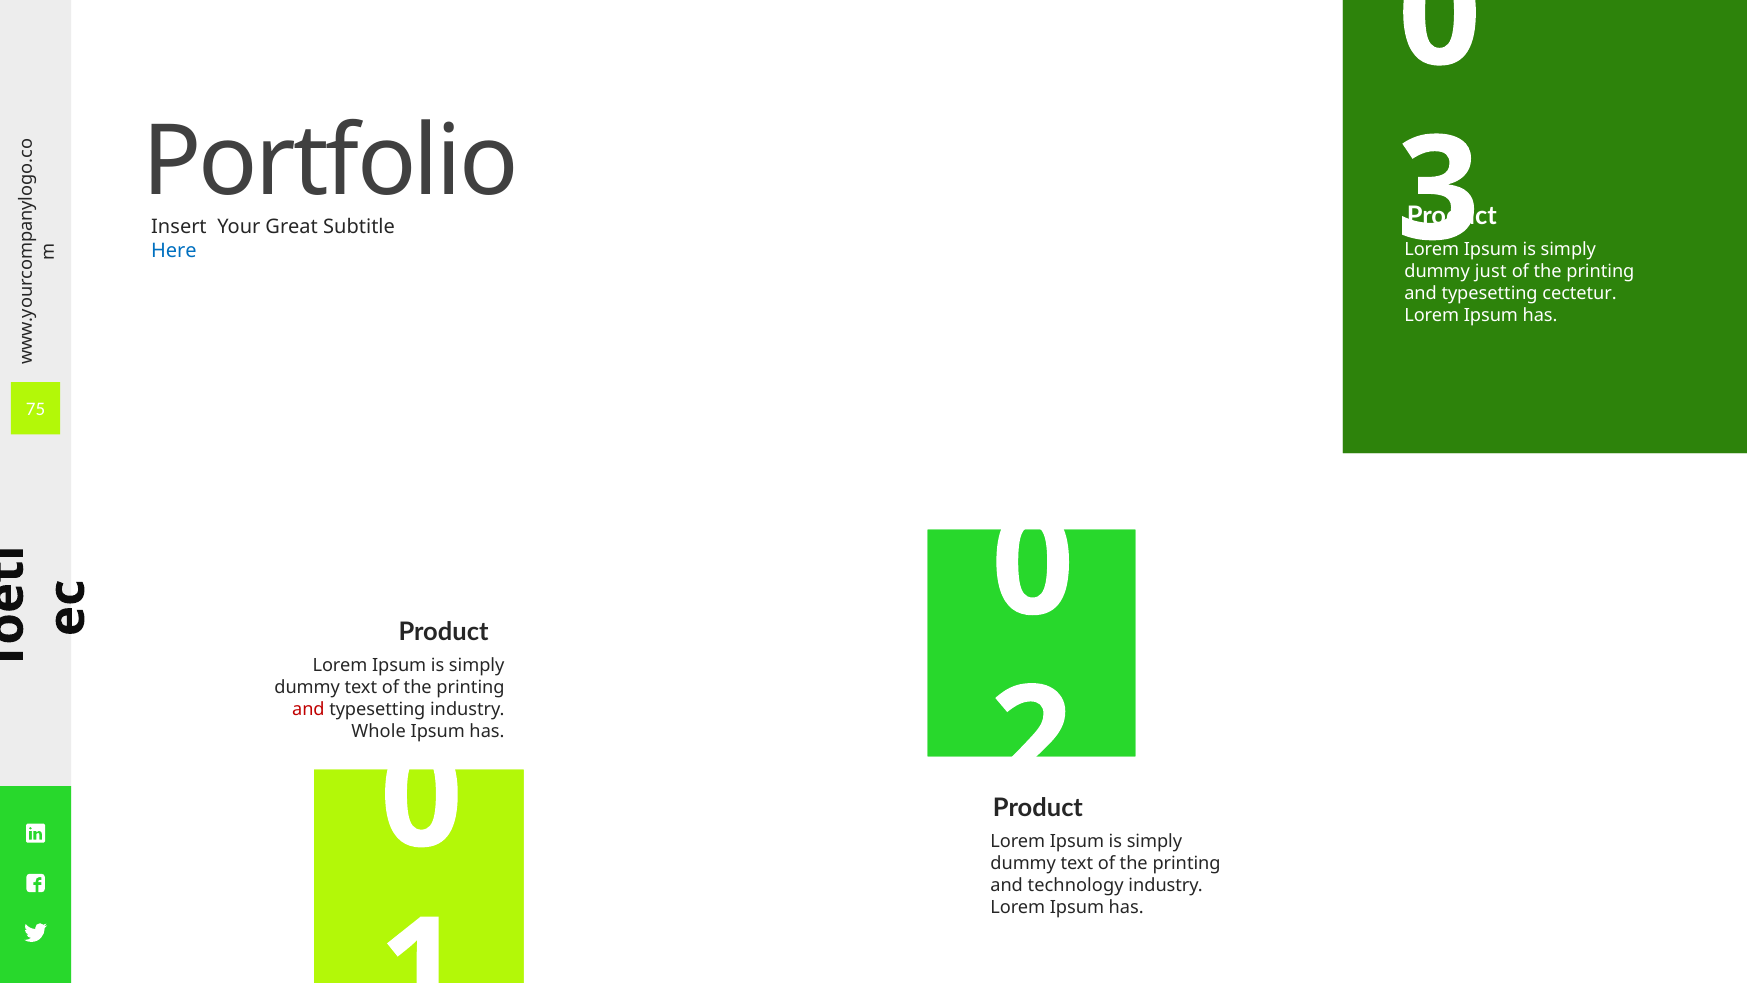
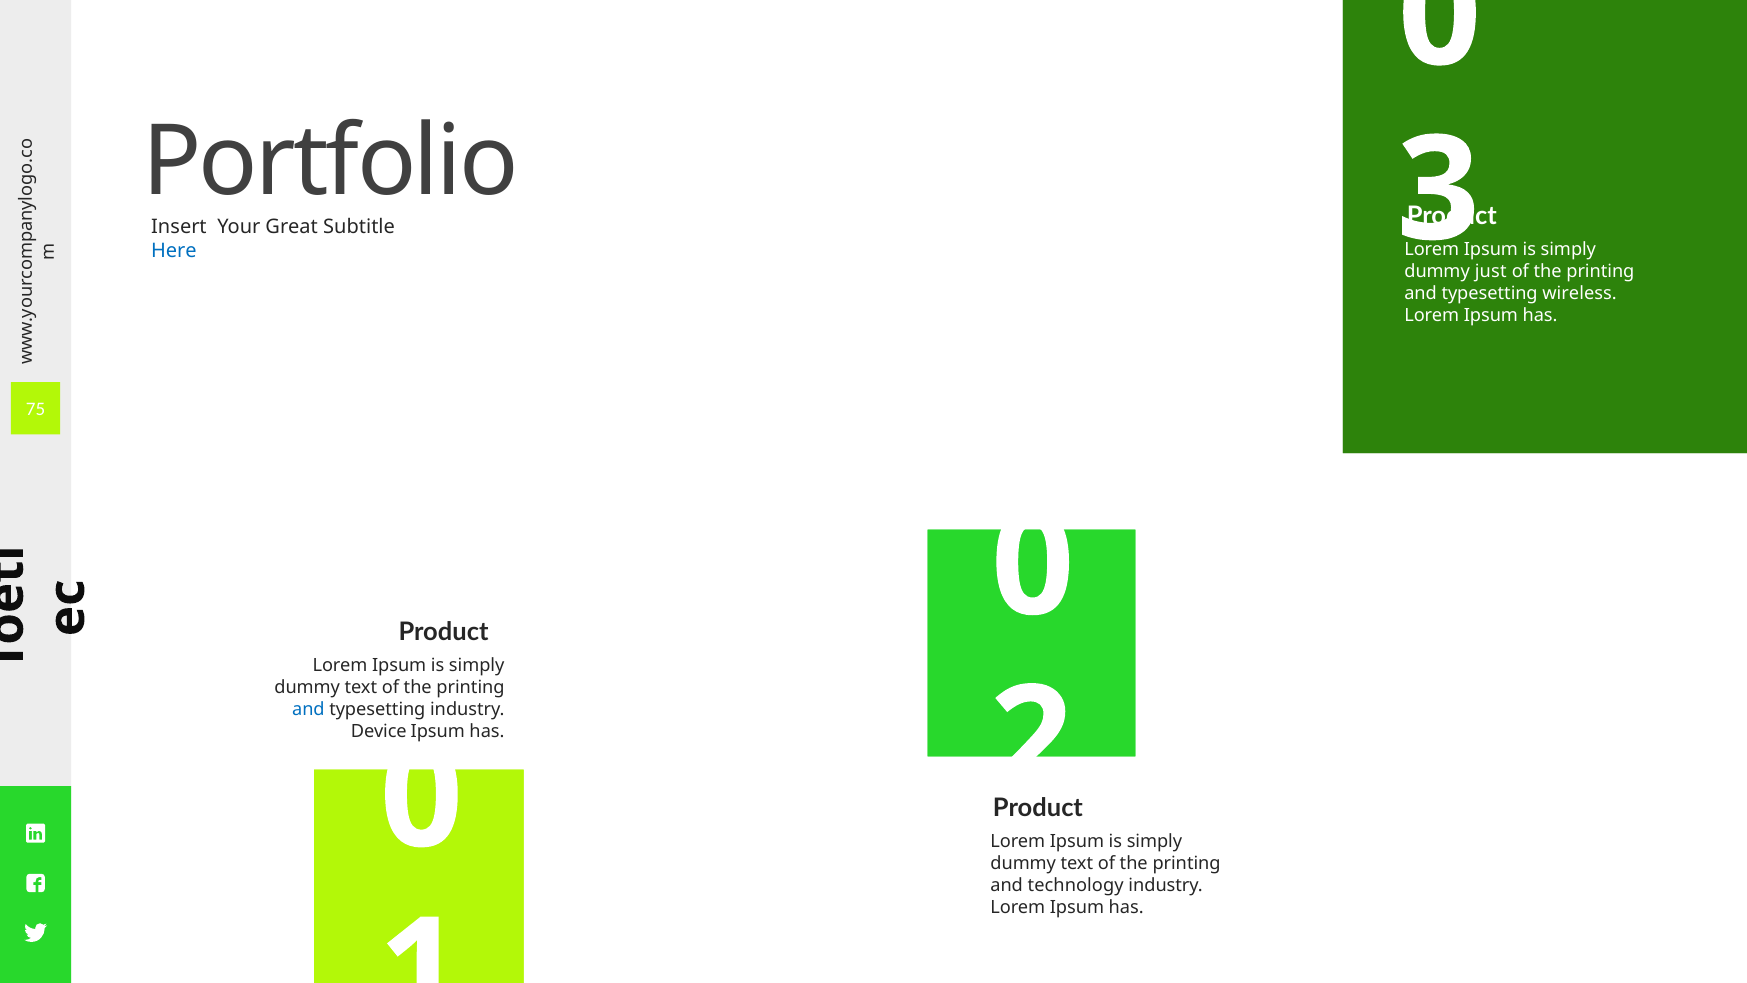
cectetur: cectetur -> wireless (1580, 294)
and colour: red -> blue (308, 709)
Whole: Whole -> Device (379, 731)
